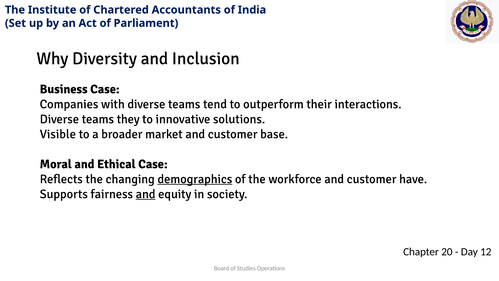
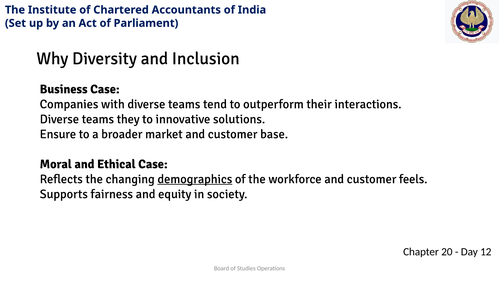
Visible: Visible -> Ensure (58, 134)
have: have -> feels (413, 179)
and underline: present -> none (146, 194)
